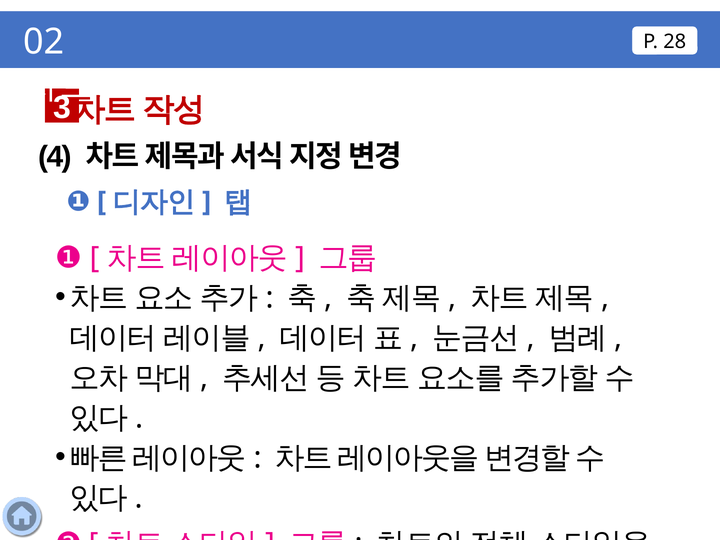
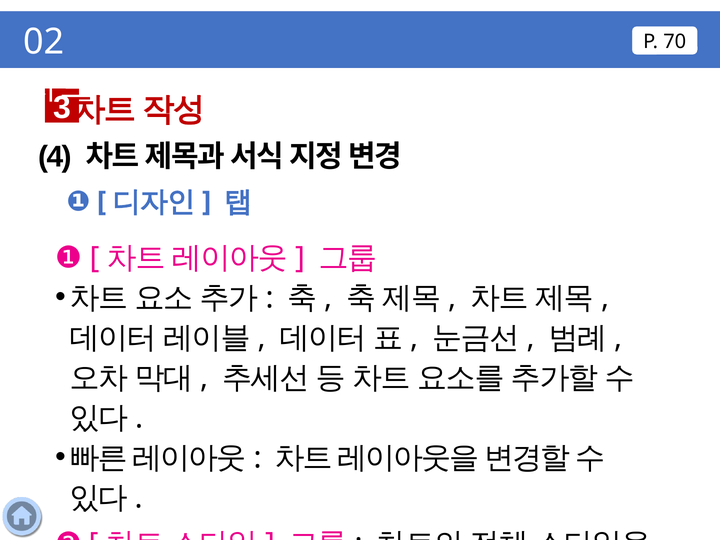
28: 28 -> 70 (675, 42)
